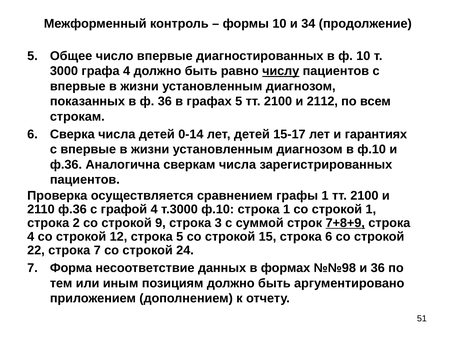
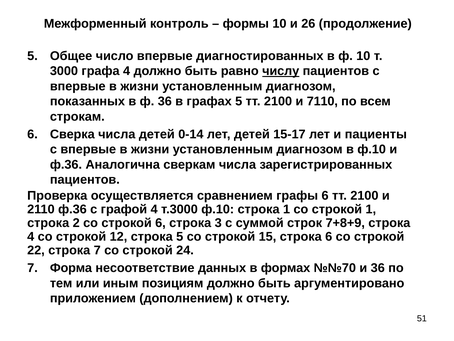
34: 34 -> 26 (308, 24)
2112: 2112 -> 7110 (322, 101)
гарантиях: гарантиях -> пациенты (376, 134)
графы 1: 1 -> 6 (325, 195)
строкой 9: 9 -> 6 (160, 223)
7+8+9 underline: present -> none (345, 223)
№№98: №№98 -> №№70 (335, 268)
